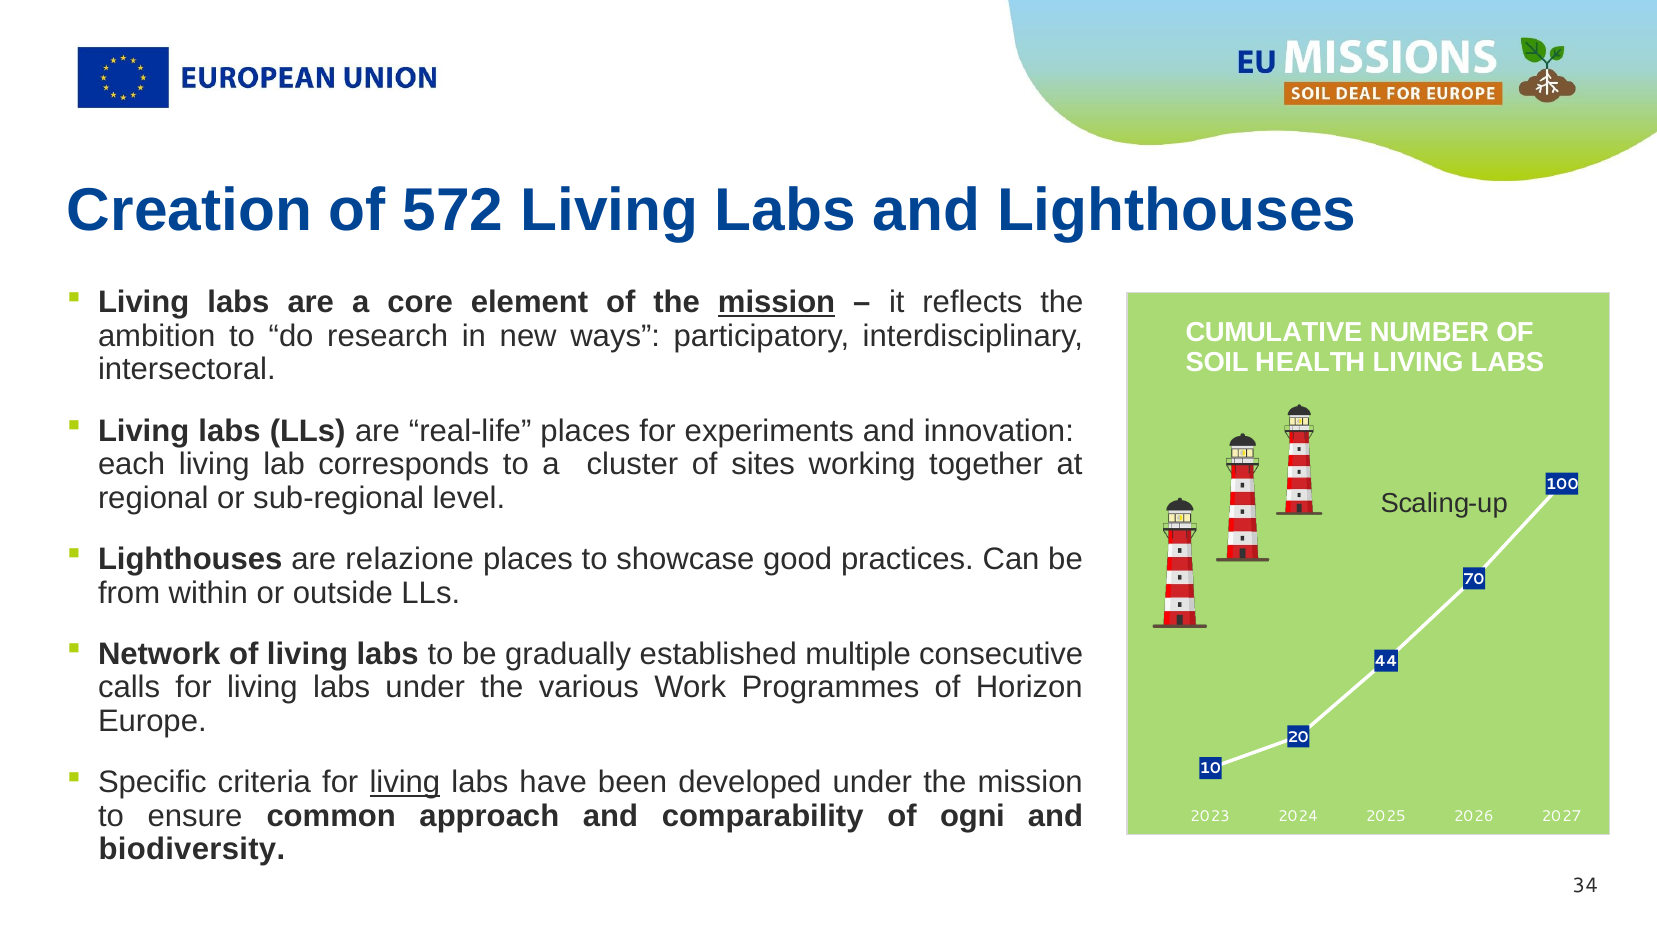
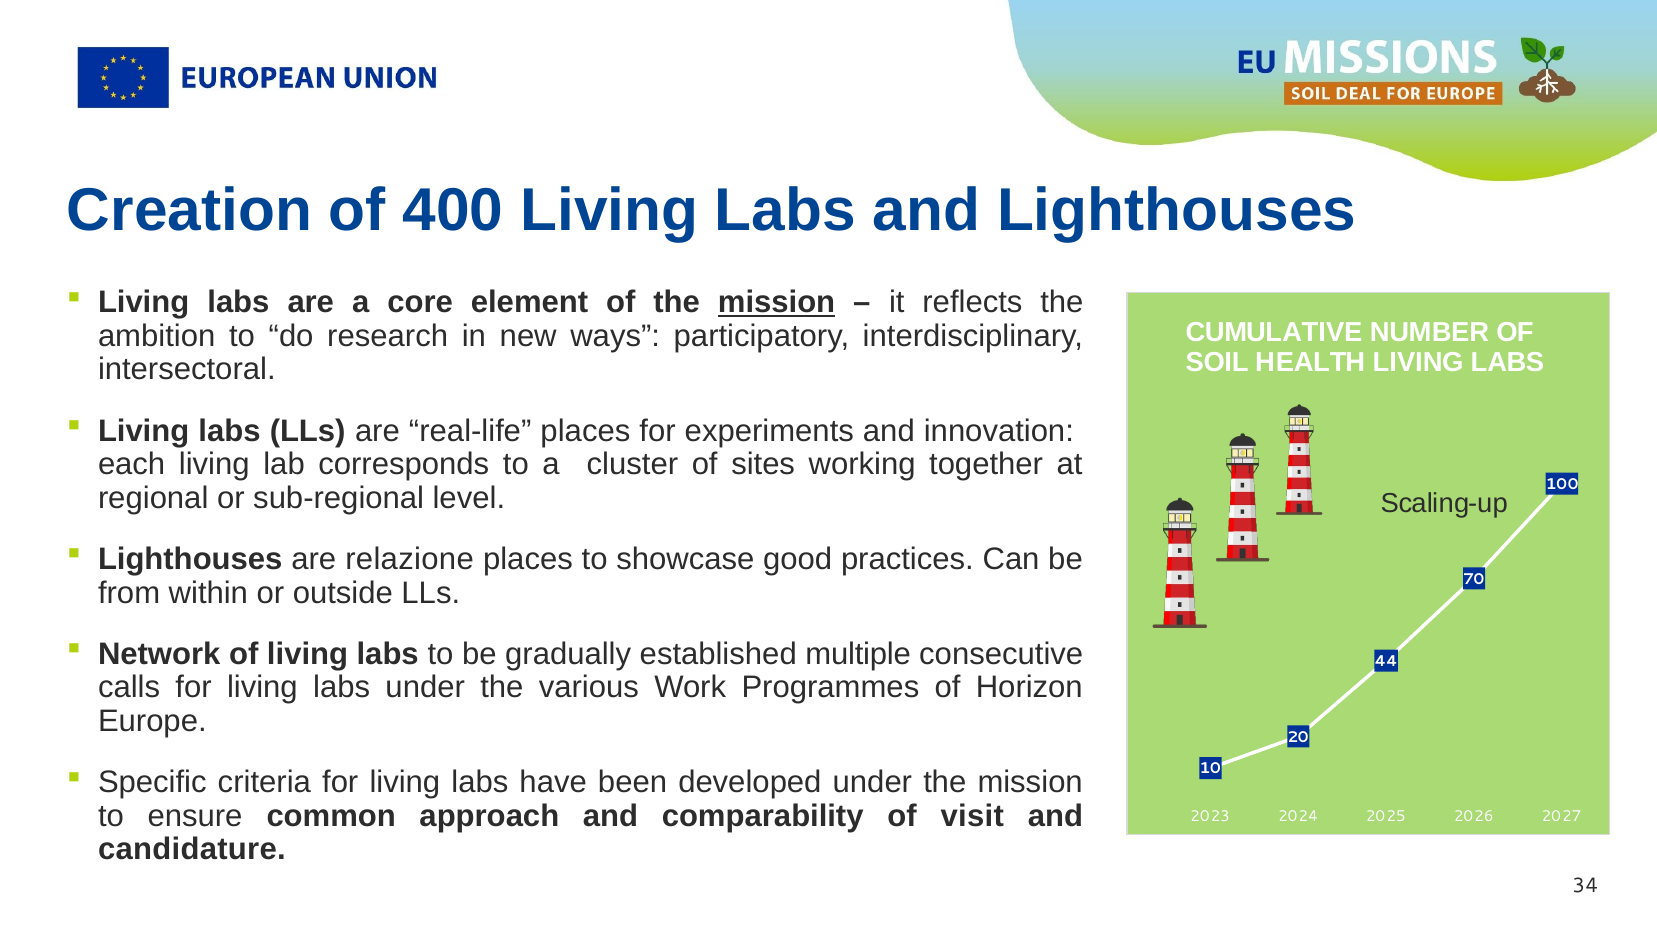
572: 572 -> 400 (453, 211)
living underline: present -> none (405, 782)
ogni: ogni -> visit (972, 816)
biodiversity: biodiversity -> candidature (192, 850)
